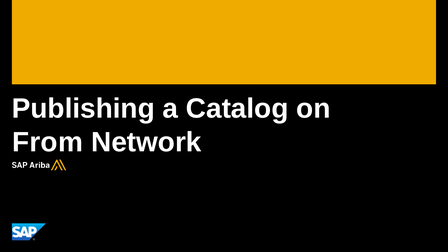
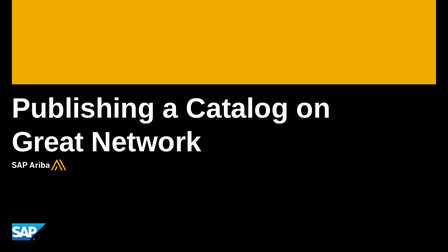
From: From -> Great (48, 142)
